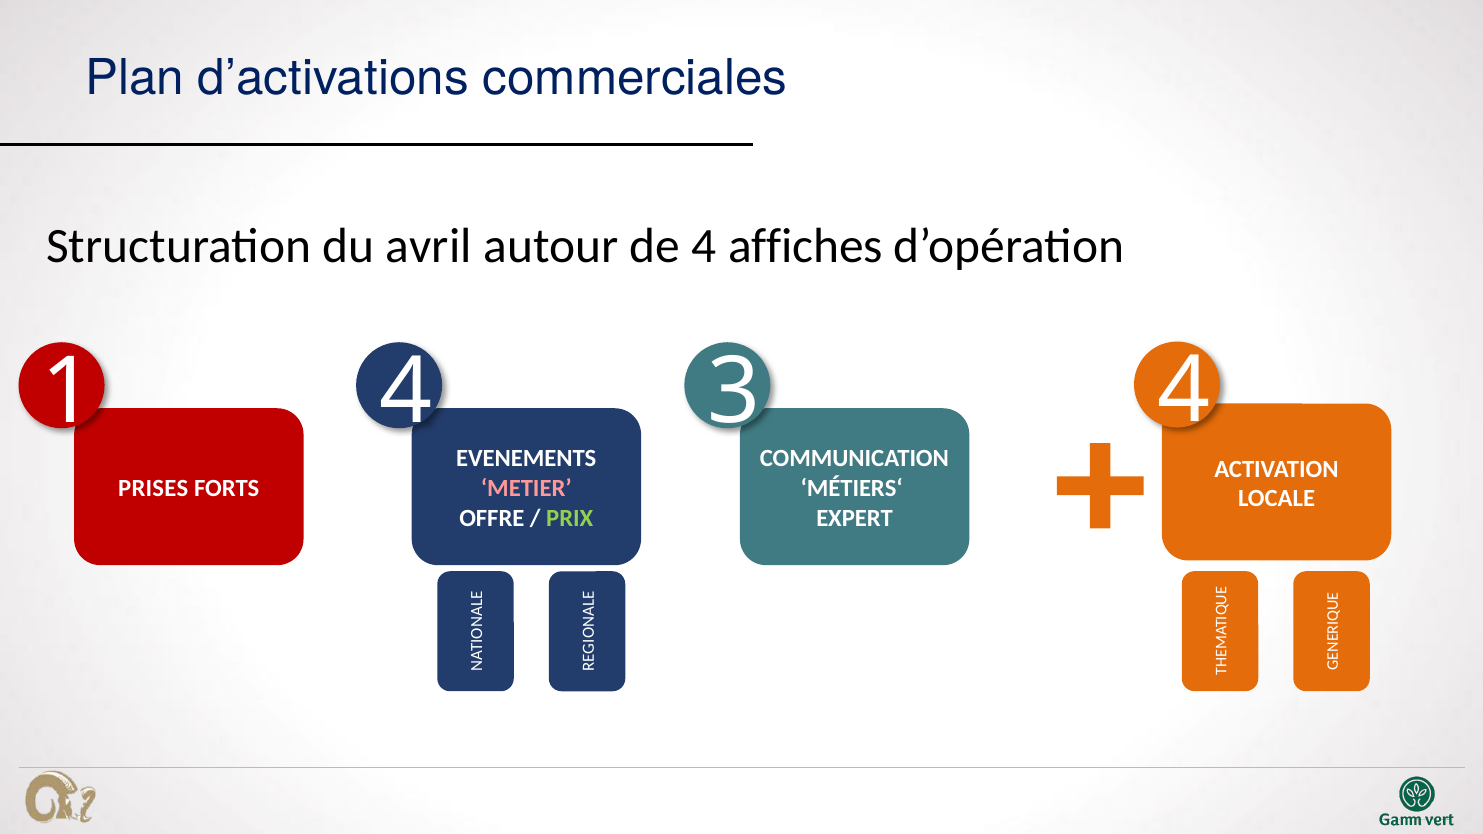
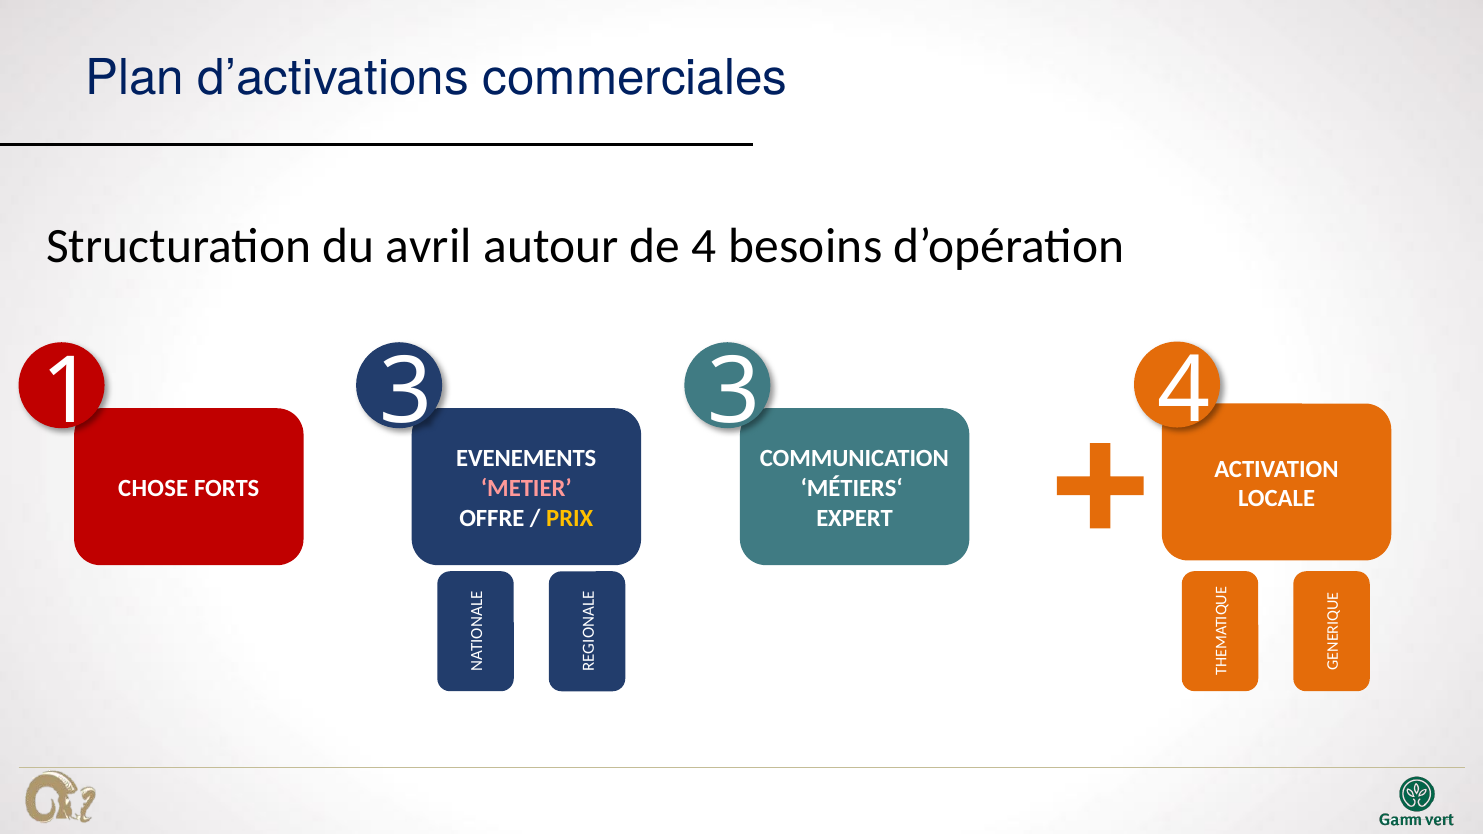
affiches: affiches -> besoins (805, 247)
1 4: 4 -> 3 (406, 392)
PRISES: PRISES -> CHOSE (153, 489)
PRIX colour: light green -> yellow (570, 518)
